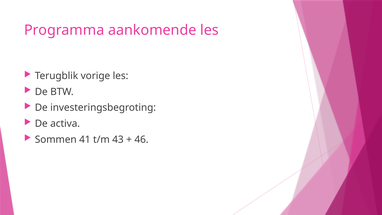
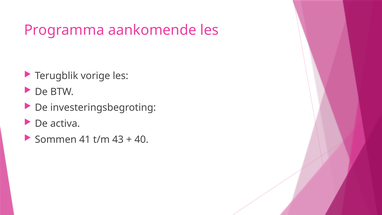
46: 46 -> 40 (141, 139)
